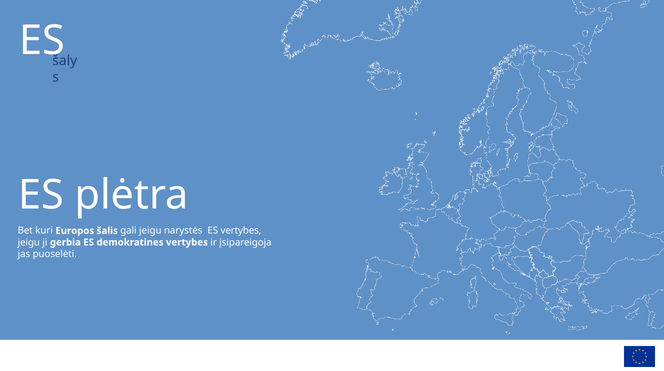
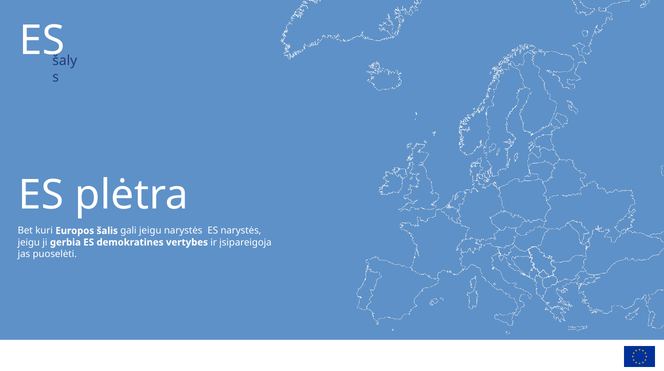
ES vertybes: vertybes -> narystės (241, 231)
